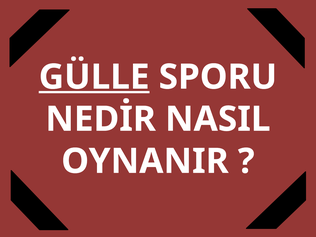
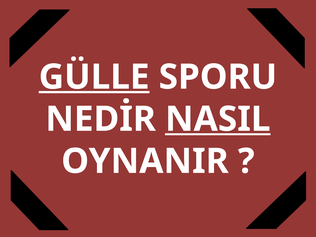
NASIL underline: none -> present (218, 119)
